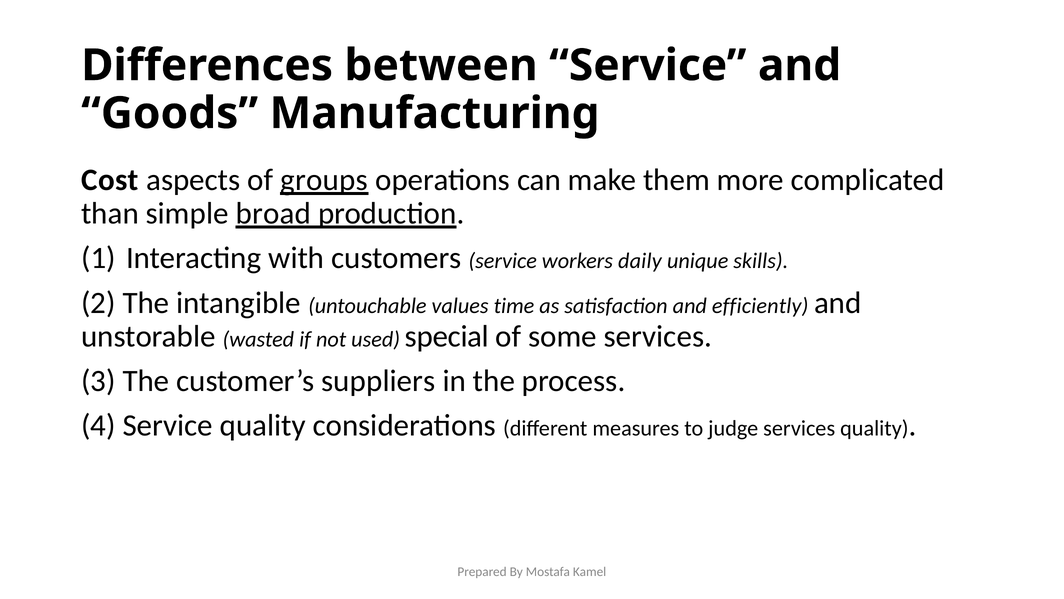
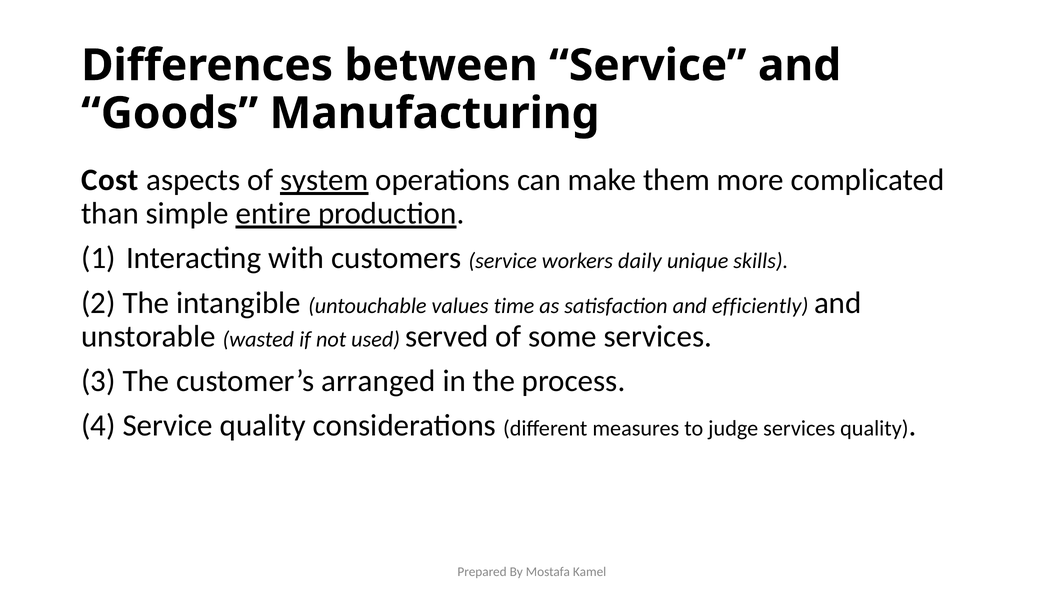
groups: groups -> system (324, 180)
broad: broad -> entire (273, 213)
special: special -> served (447, 336)
suppliers: suppliers -> arranged (378, 381)
